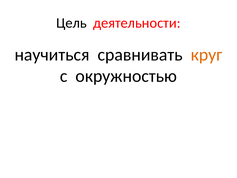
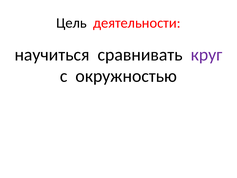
круг colour: orange -> purple (206, 55)
